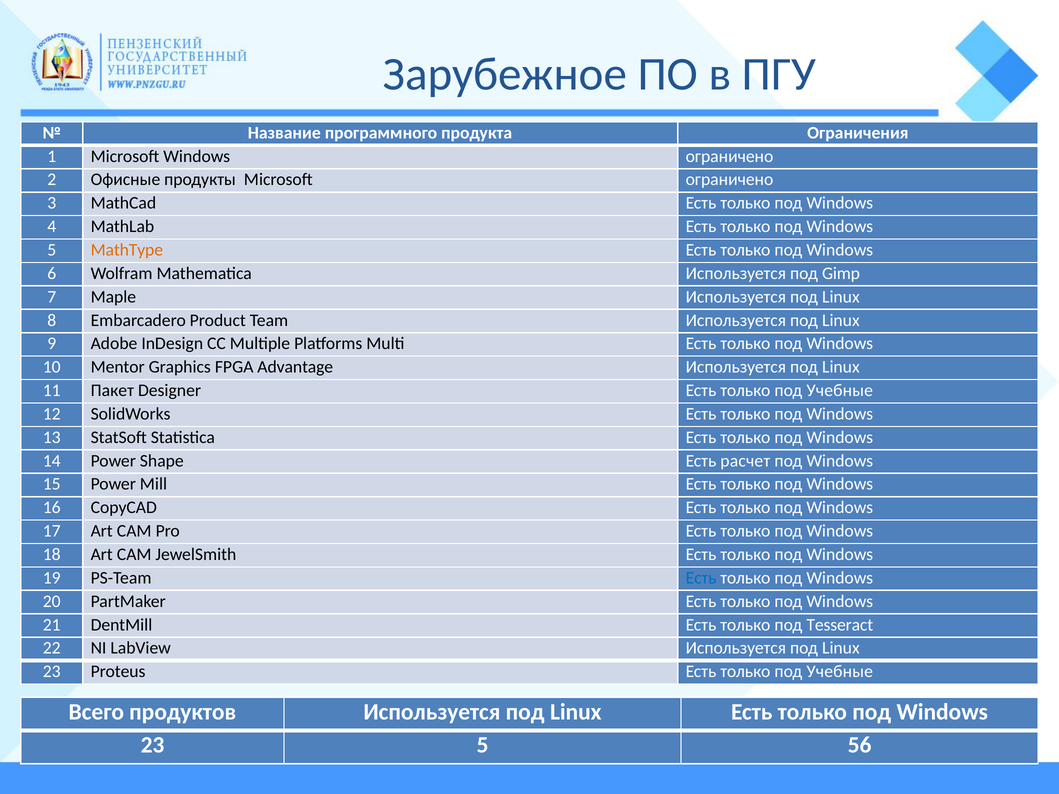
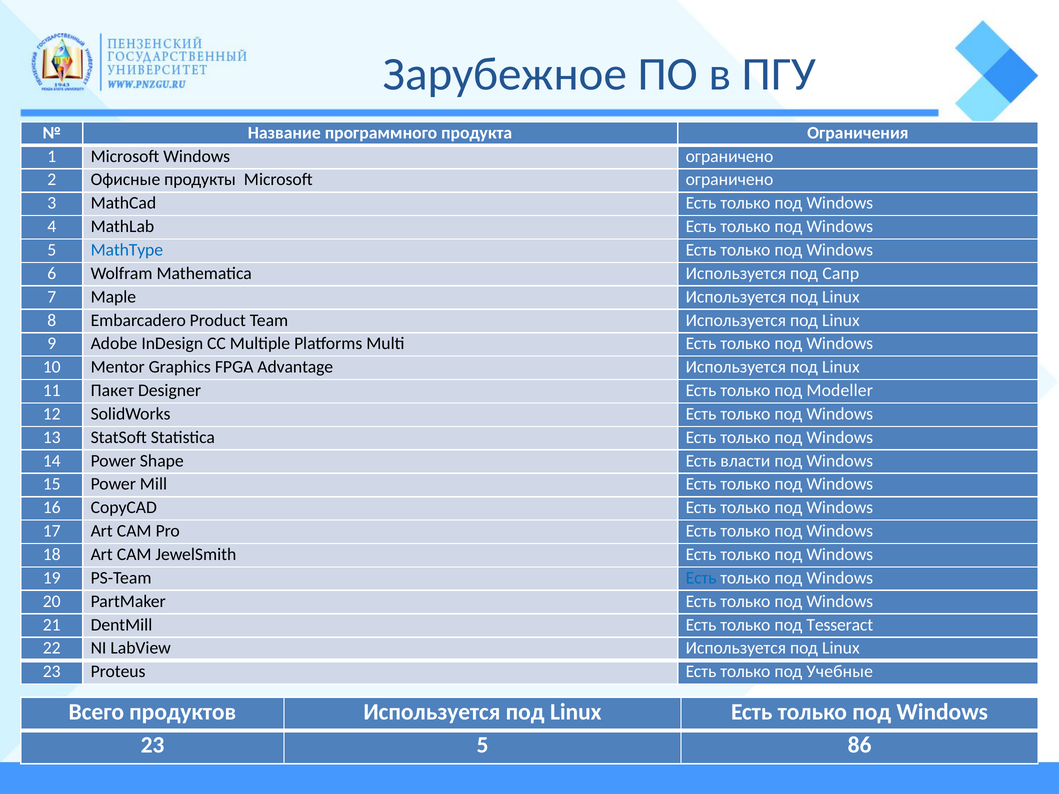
MathType colour: orange -> blue (127, 250)
Gimp: Gimp -> Сапр (841, 273)
Учебные: Учебные -> Modeller (840, 391)
расчет: расчет -> власти (745, 461)
56: 56 -> 86 (860, 745)
